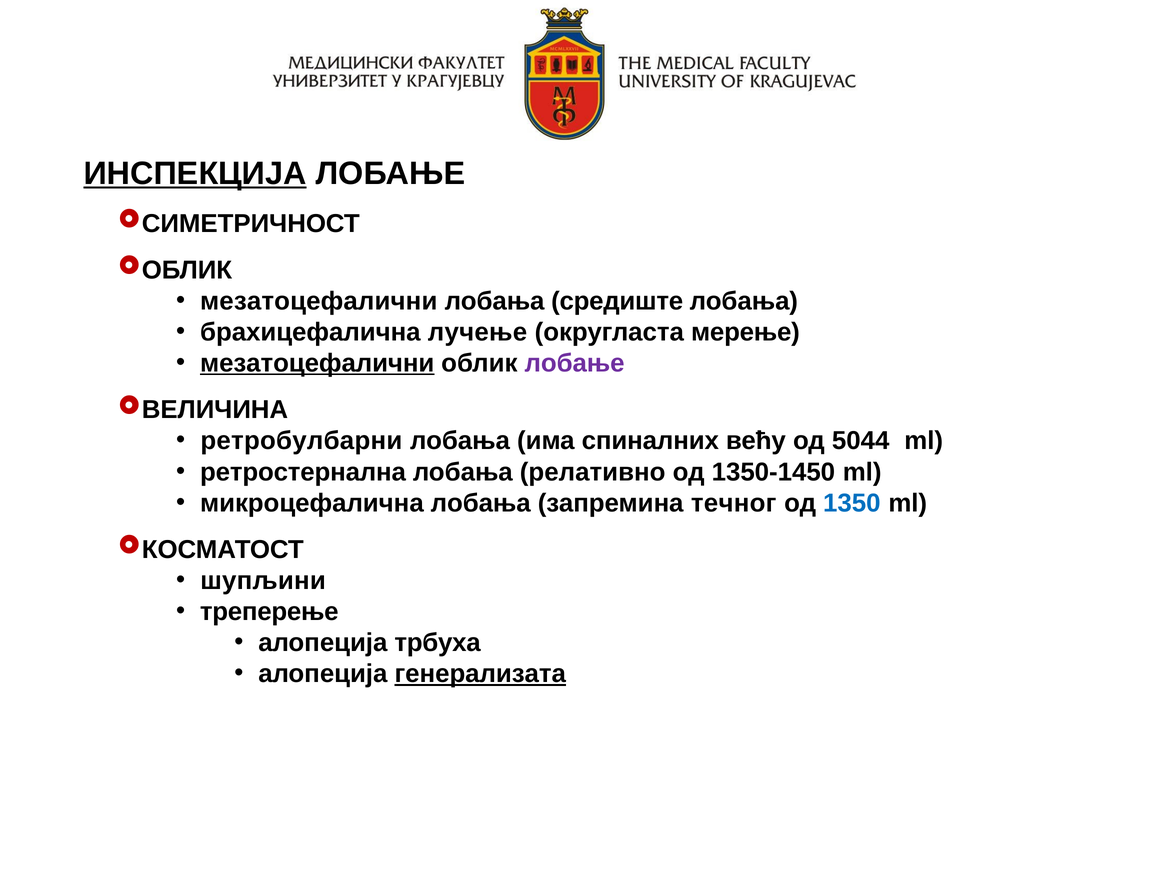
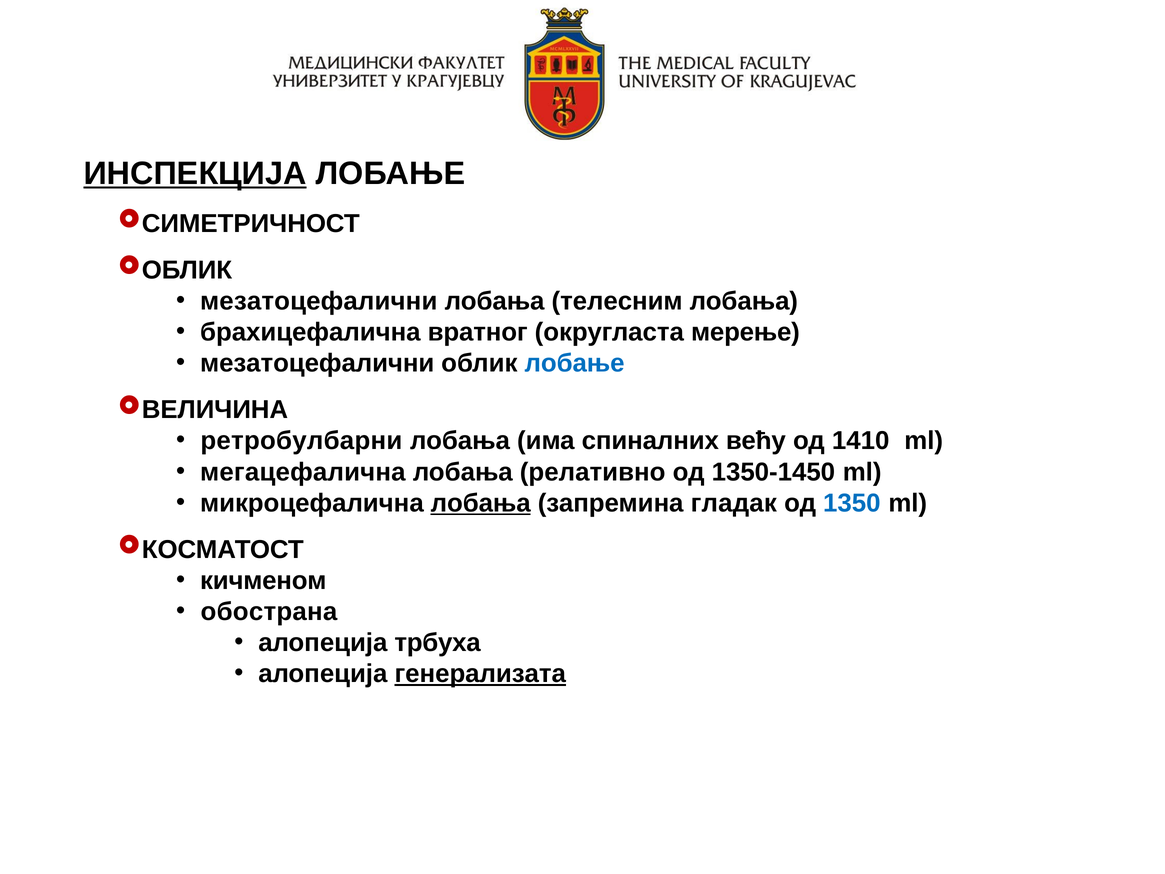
средиште: средиште -> телесним (617, 301)
лучење: лучење -> вратног (478, 332)
мезатоцефалични underline: present -> none (317, 363)
лобање colour: purple -> blue (575, 363)
5044: 5044 -> 1410 (861, 441)
ретростернална: ретростернална -> мегацефалична (303, 472)
лобања underline: none -> present (481, 503)
течног: течног -> гладак (734, 503)
шупљини: шупљини -> кичменом (263, 581)
треперење: треперење -> обострана (269, 612)
